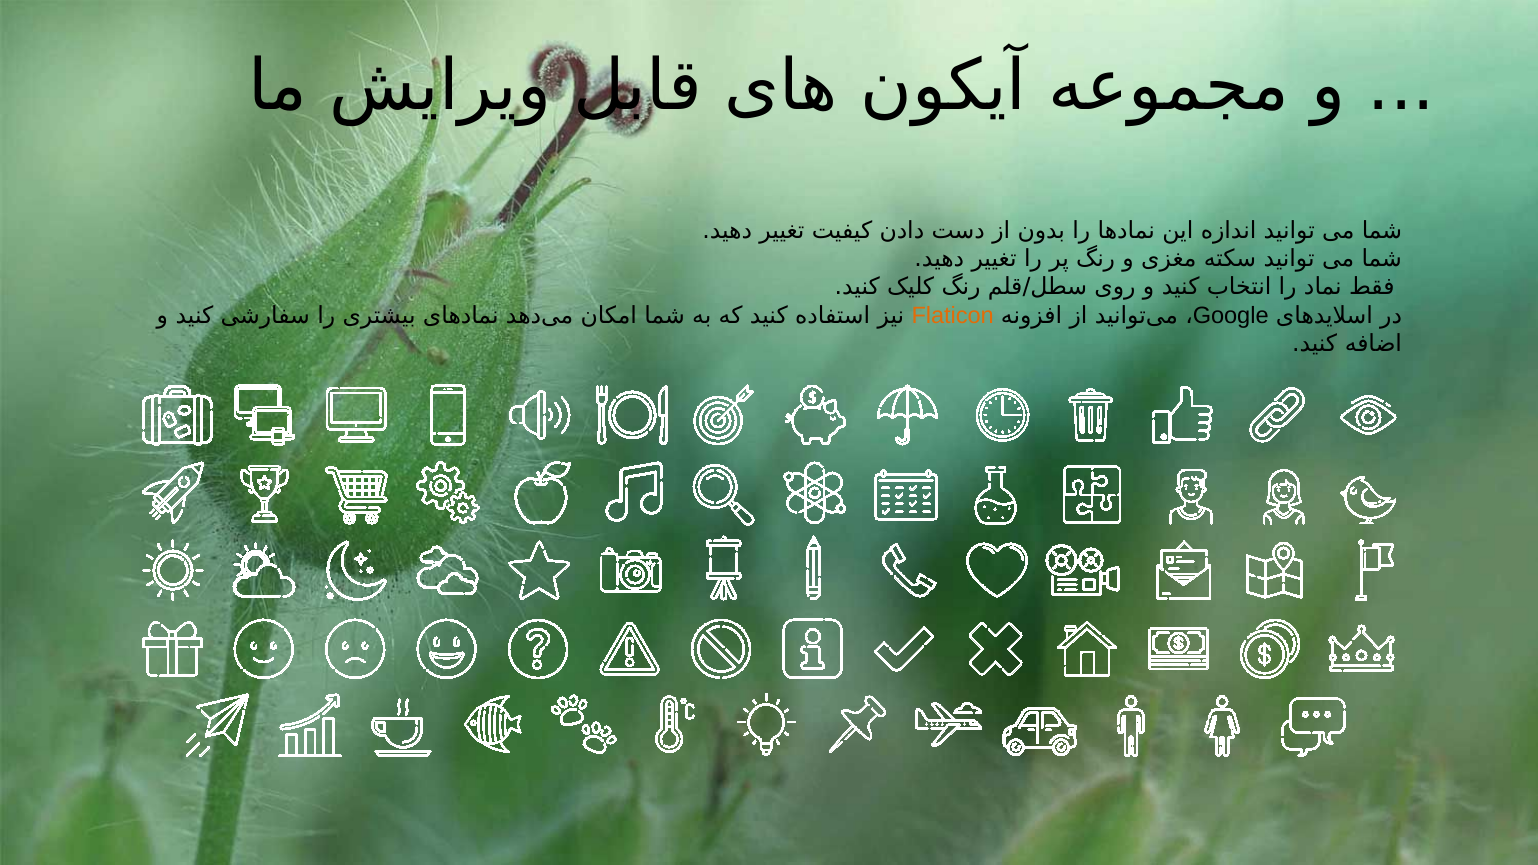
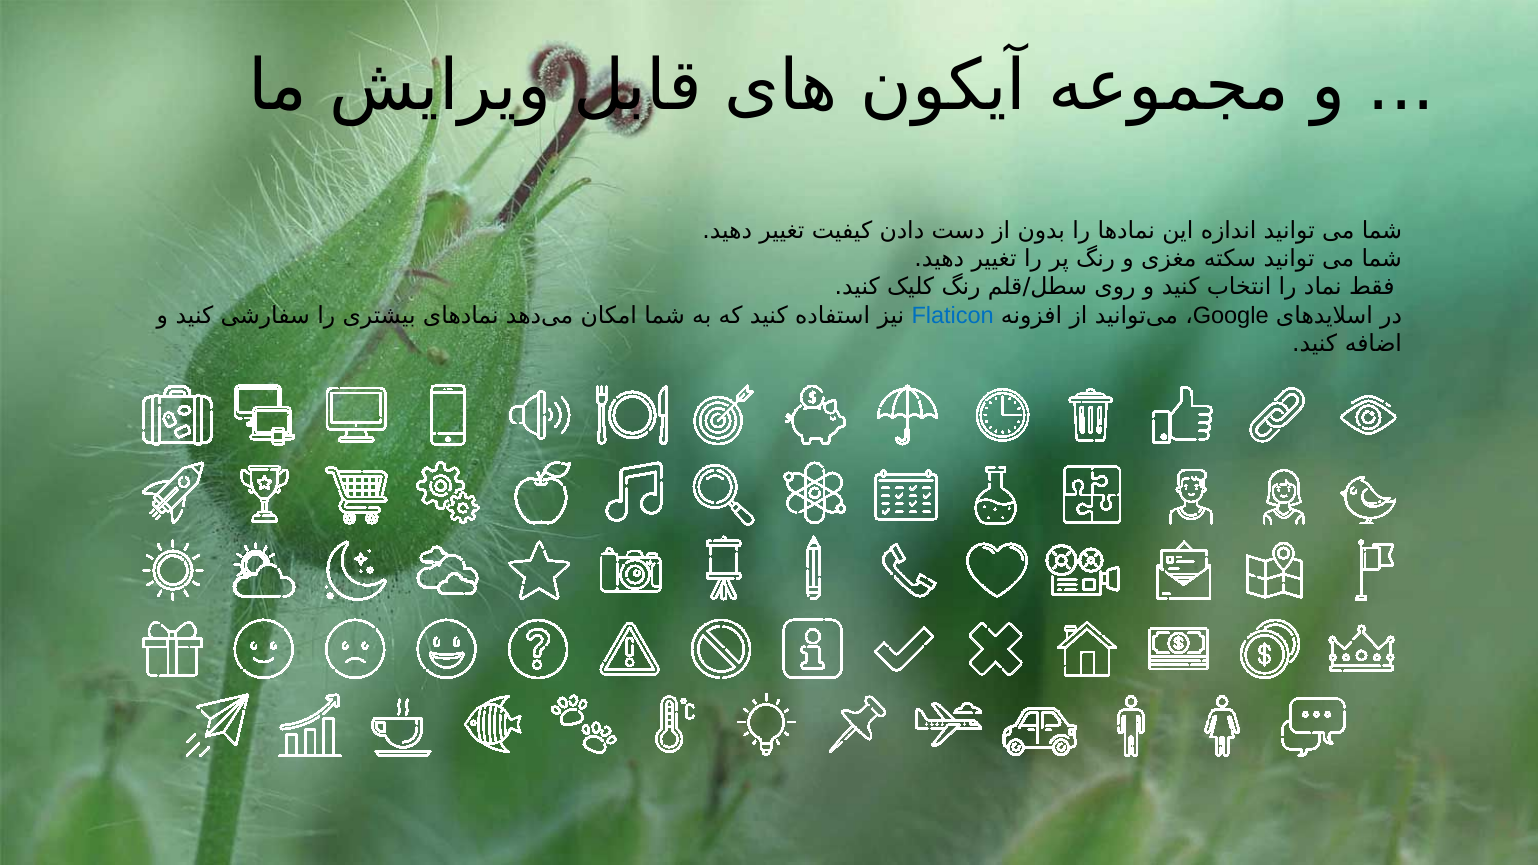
Flaticon colour: orange -> blue (953, 315)
